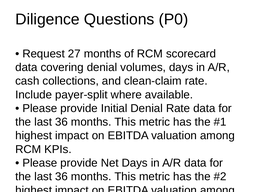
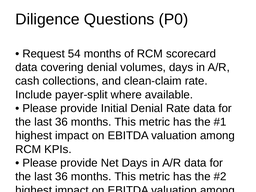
27: 27 -> 54 (74, 54)
